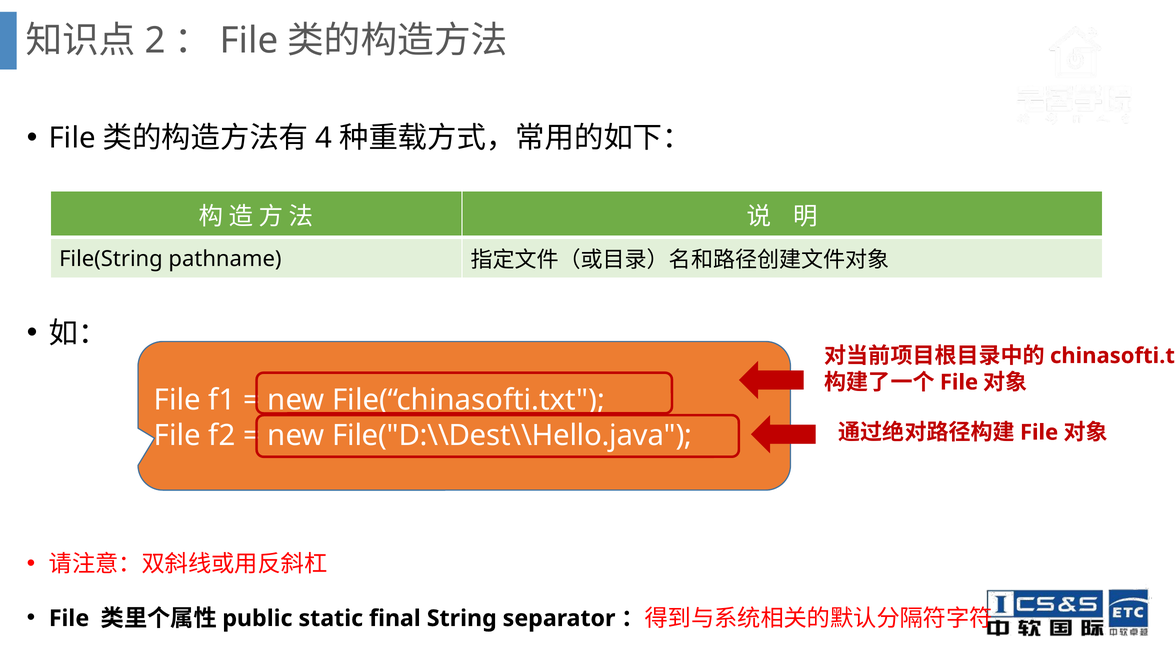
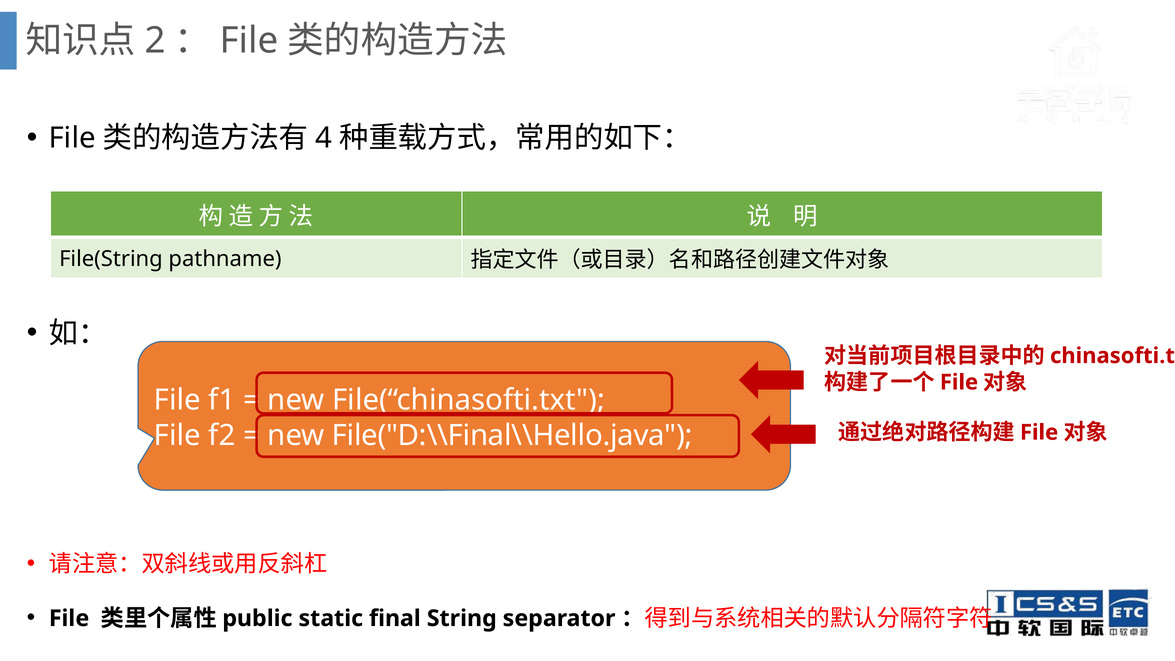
File("D:\\Dest\\Hello.java: File("D:\\Dest\\Hello.java -> File("D:\\Final\\Hello.java (512, 435)
